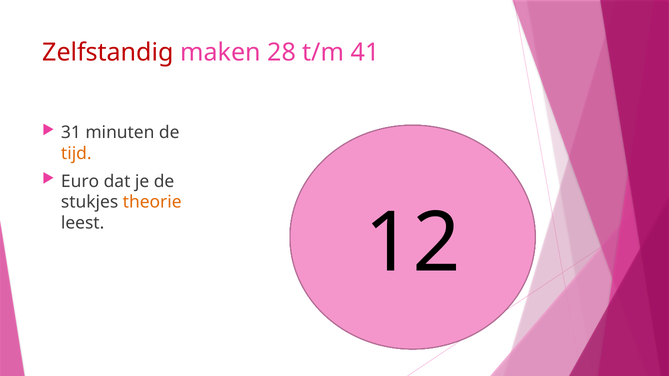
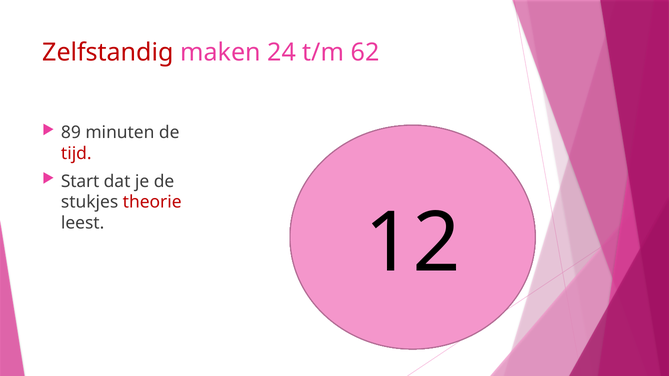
28: 28 -> 24 (282, 53)
41: 41 -> 62 (365, 53)
31: 31 -> 89 (71, 133)
tijd colour: orange -> red (76, 154)
Euro: Euro -> Start (80, 181)
theorie colour: orange -> red (152, 202)
